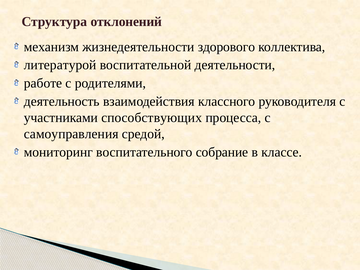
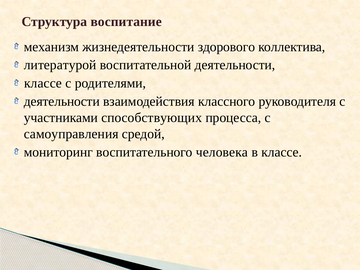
отклонений: отклонений -> воспитание (126, 22)
работе: работе -> классе (43, 83)
деятельность: деятельность -> деятельности (62, 101)
собрание: собрание -> человека (222, 152)
